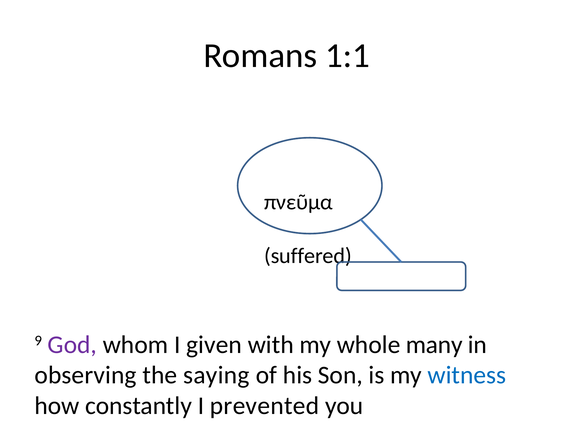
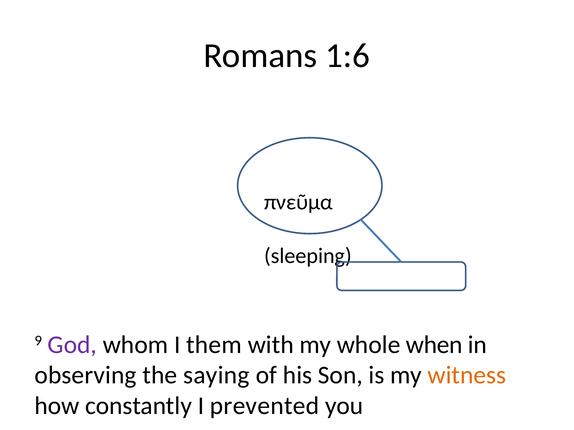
1:1: 1:1 -> 1:6 (348, 56)
suffered: suffered -> sleeping (308, 256)
given: given -> them (214, 345)
many: many -> when (434, 345)
witness colour: blue -> orange (467, 376)
